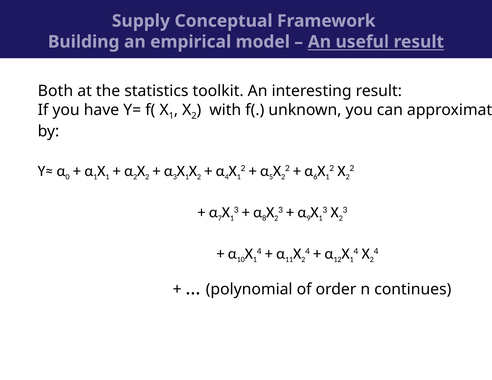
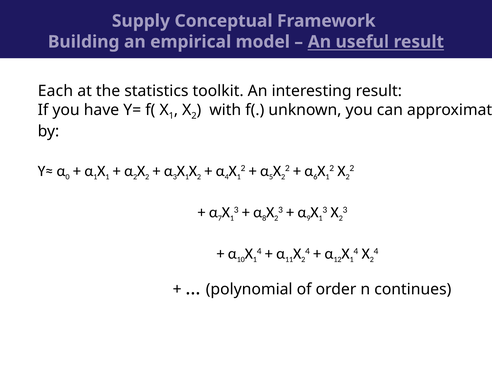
Both: Both -> Each (55, 91)
